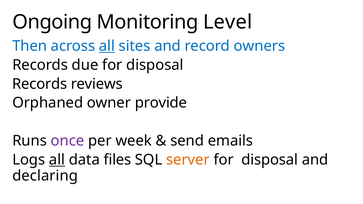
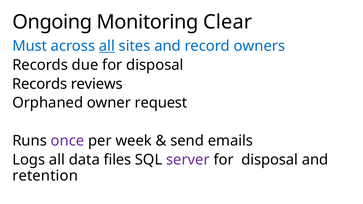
Level: Level -> Clear (228, 22)
Then: Then -> Must (30, 46)
provide: provide -> request (161, 103)
all underline: present -> none (57, 160)
server colour: orange -> purple (188, 160)
declaring: declaring -> retention (45, 176)
